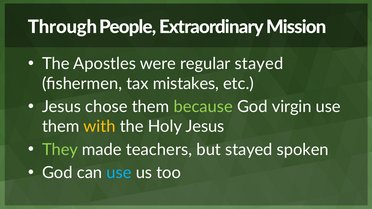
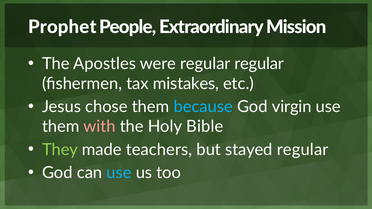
Through: Through -> Prophet (62, 27)
regular stayed: stayed -> regular (259, 64)
because colour: light green -> light blue (203, 107)
with colour: yellow -> pink (99, 127)
Holy Jesus: Jesus -> Bible (205, 127)
stayed spoken: spoken -> regular (303, 150)
